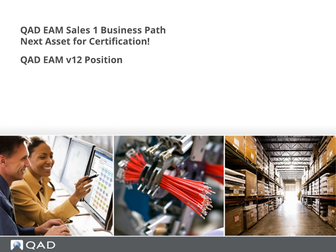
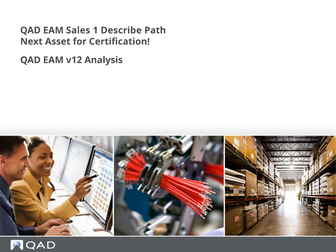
Business: Business -> Describe (121, 30)
Position: Position -> Analysis (104, 60)
